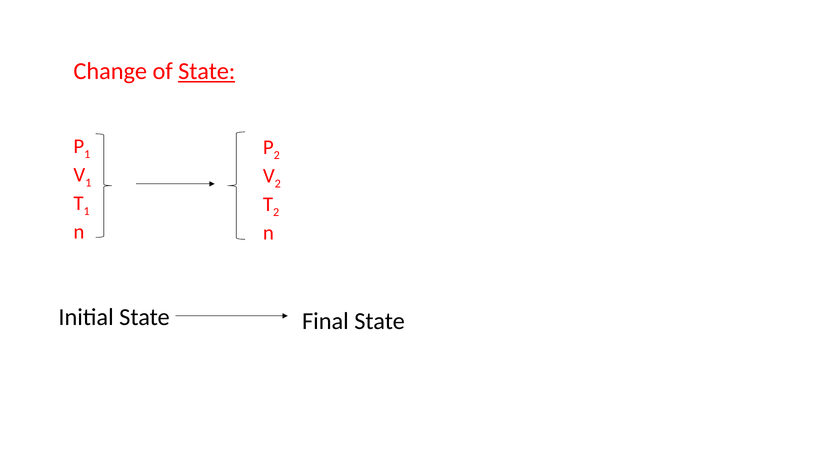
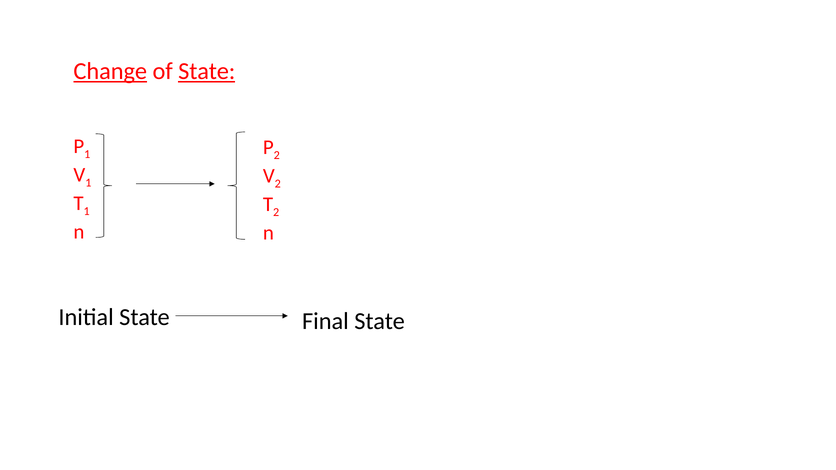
Change underline: none -> present (110, 71)
